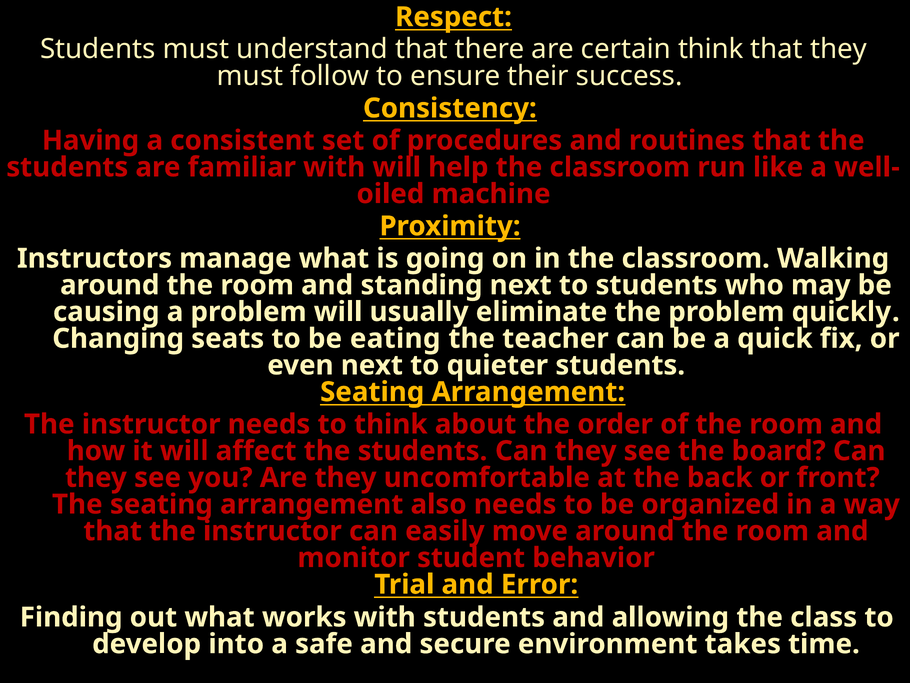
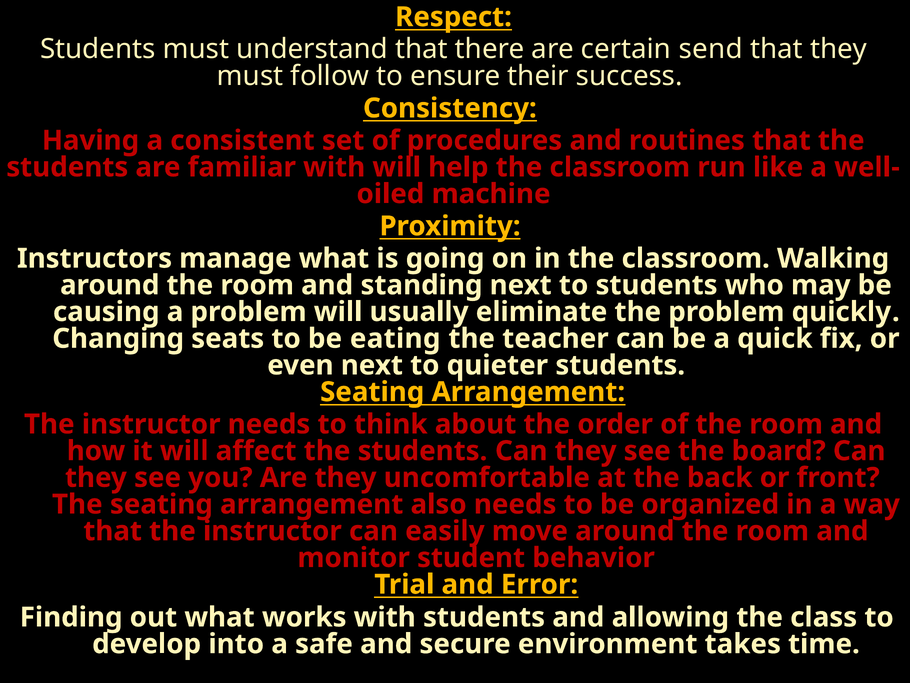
certain think: think -> send (711, 49)
